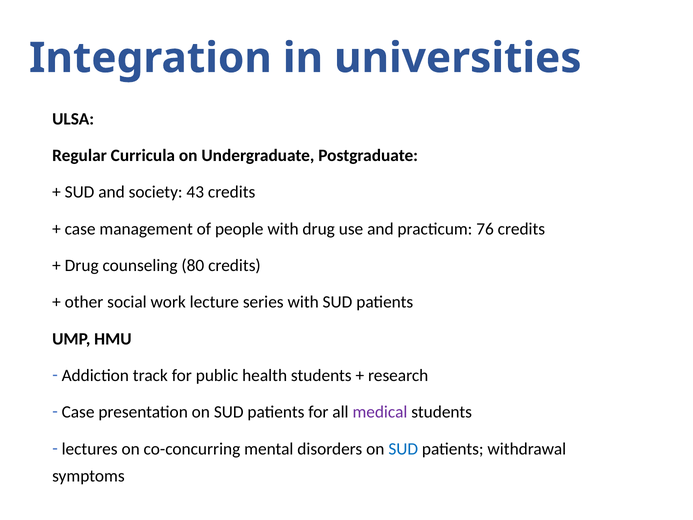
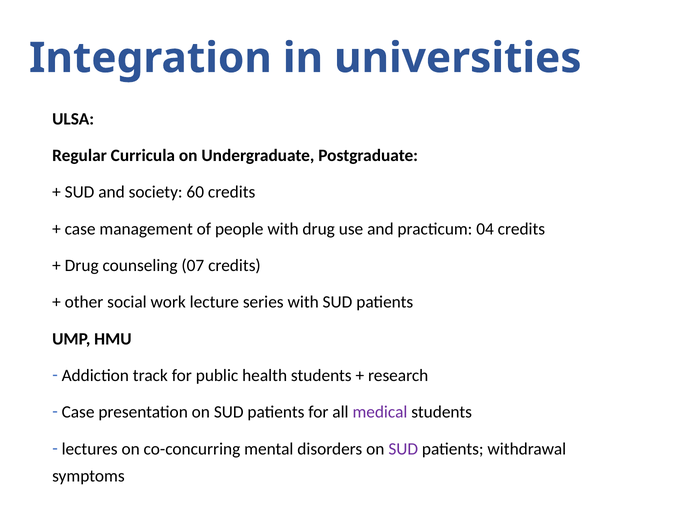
43: 43 -> 60 (195, 192)
76: 76 -> 04 (485, 229)
80: 80 -> 07 (193, 265)
SUD colour: blue -> purple (403, 449)
